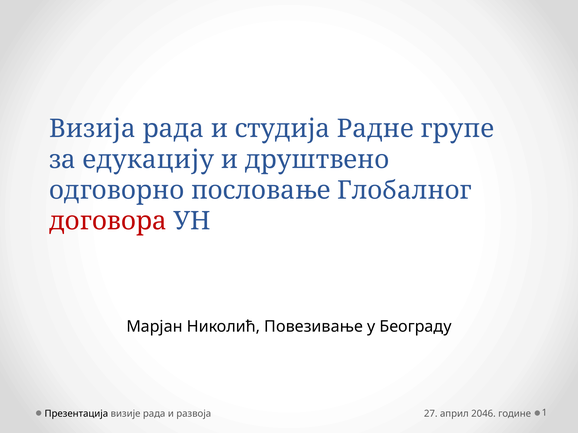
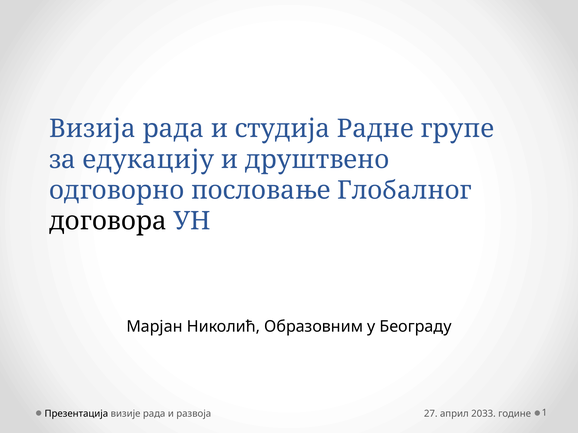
договора colour: red -> black (108, 221)
Повезивање: Повезивање -> Образовним (314, 327)
2046: 2046 -> 2033 (483, 414)
